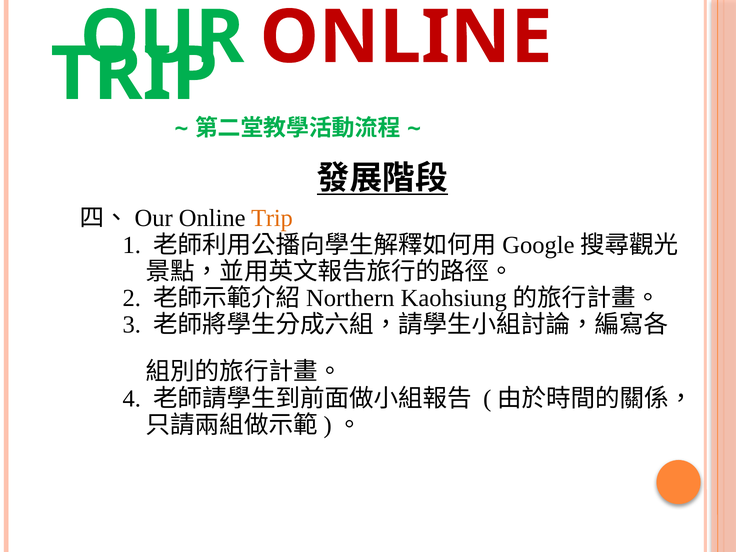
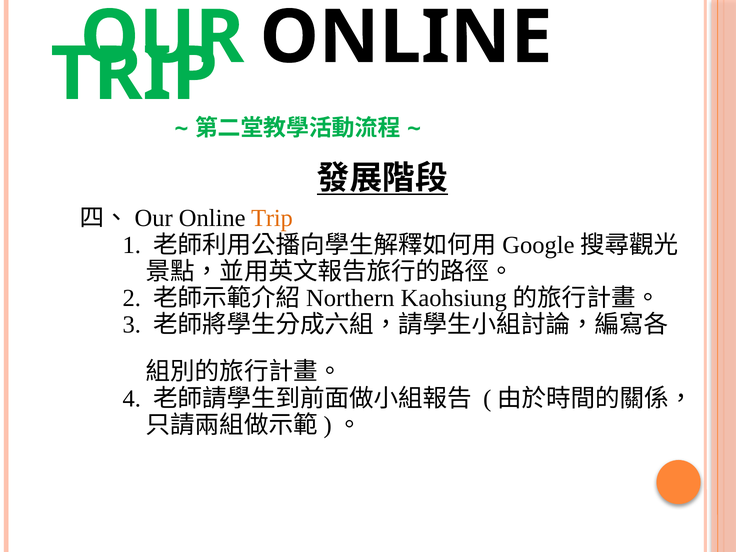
ONLINE colour: red -> black (406, 37)
